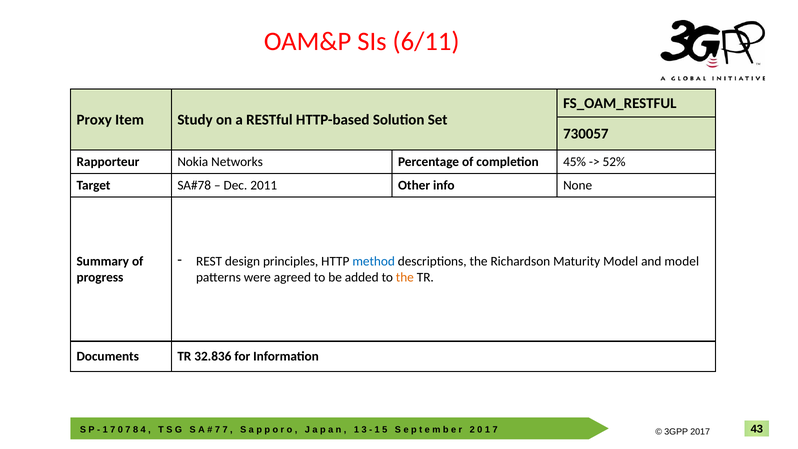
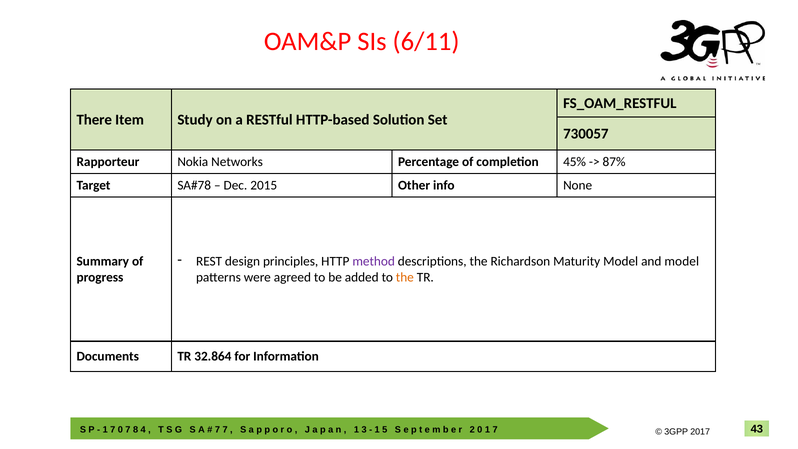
Proxy: Proxy -> There (94, 120)
52%: 52% -> 87% (614, 162)
2011: 2011 -> 2015 (264, 185)
method colour: blue -> purple (374, 261)
32.836: 32.836 -> 32.864 (213, 357)
